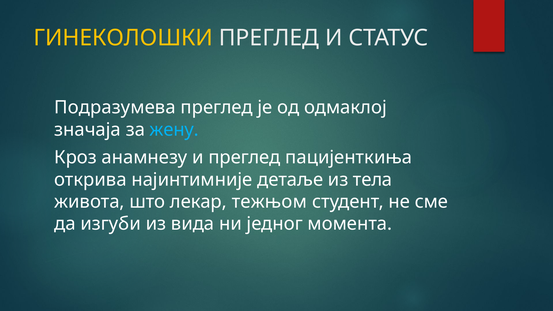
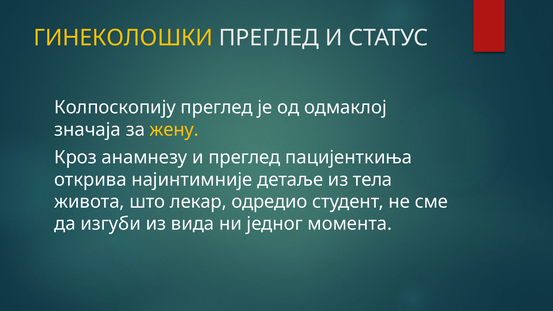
Подразумева: Подразумева -> Колпоскопију (115, 108)
жену colour: light blue -> yellow (174, 130)
тежњом: тежњом -> одредио (269, 202)
